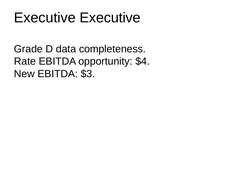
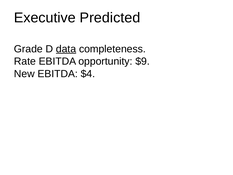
Executive Executive: Executive -> Predicted (110, 18)
data underline: none -> present (66, 49)
$4: $4 -> $9 (143, 61)
$3: $3 -> $4 (88, 74)
